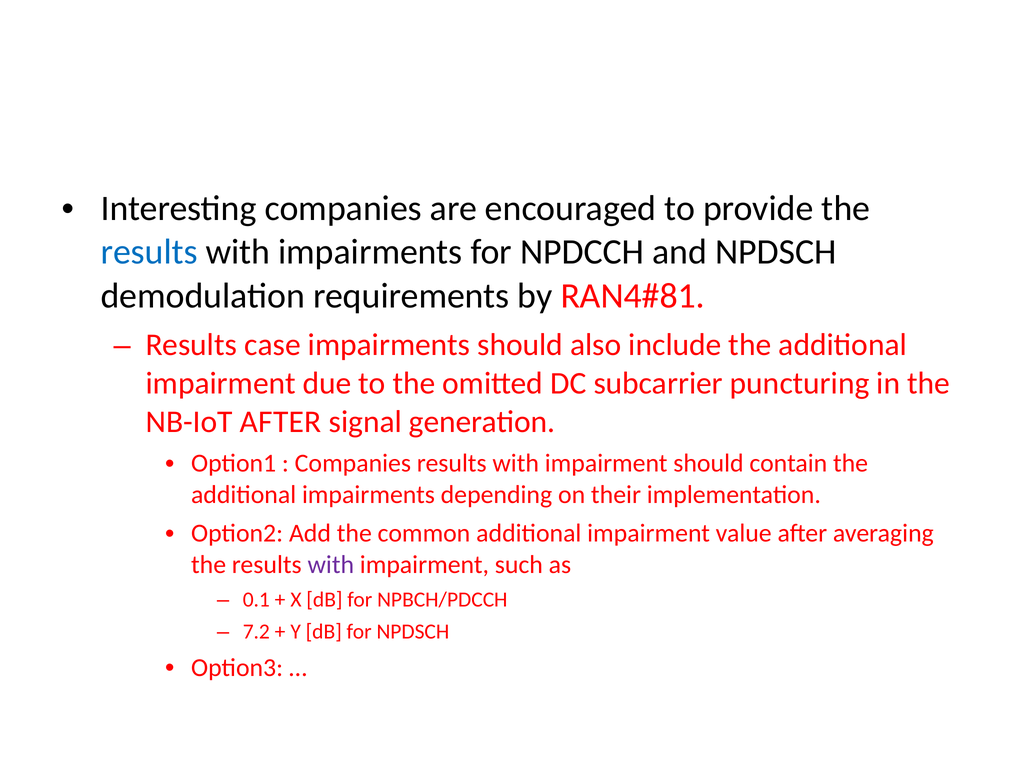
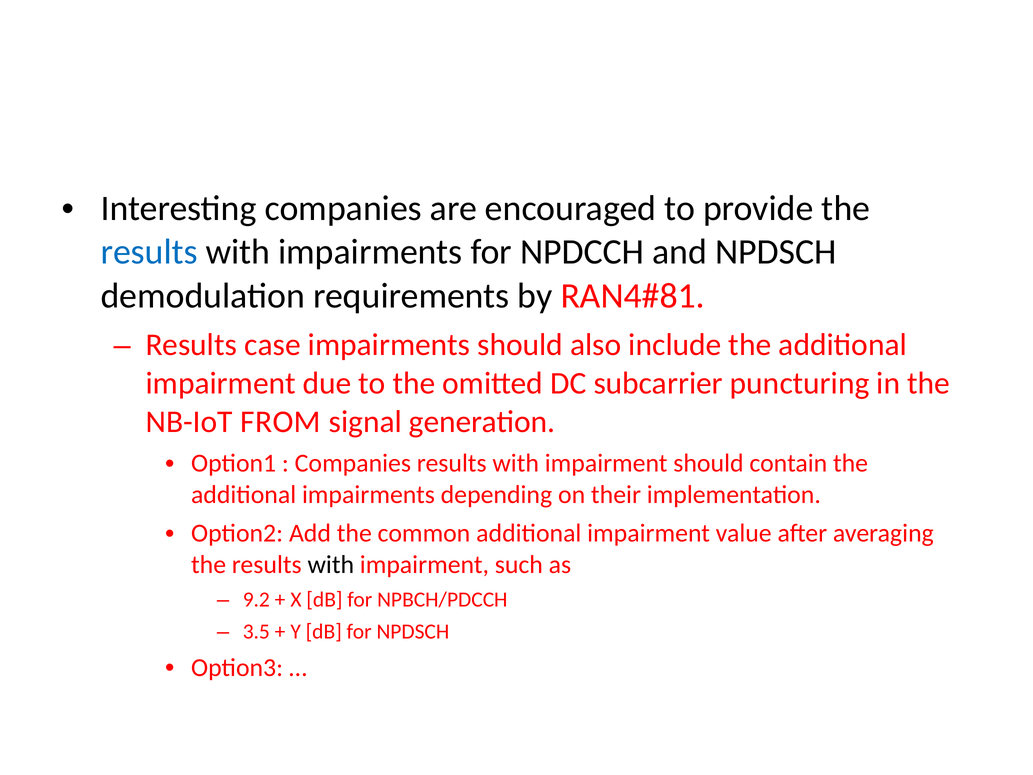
NB-IoT AFTER: AFTER -> FROM (281, 421)
with colour: purple -> black (331, 565)
0.1: 0.1 -> 9.2 (256, 599)
7.2: 7.2 -> 3.5 (256, 631)
